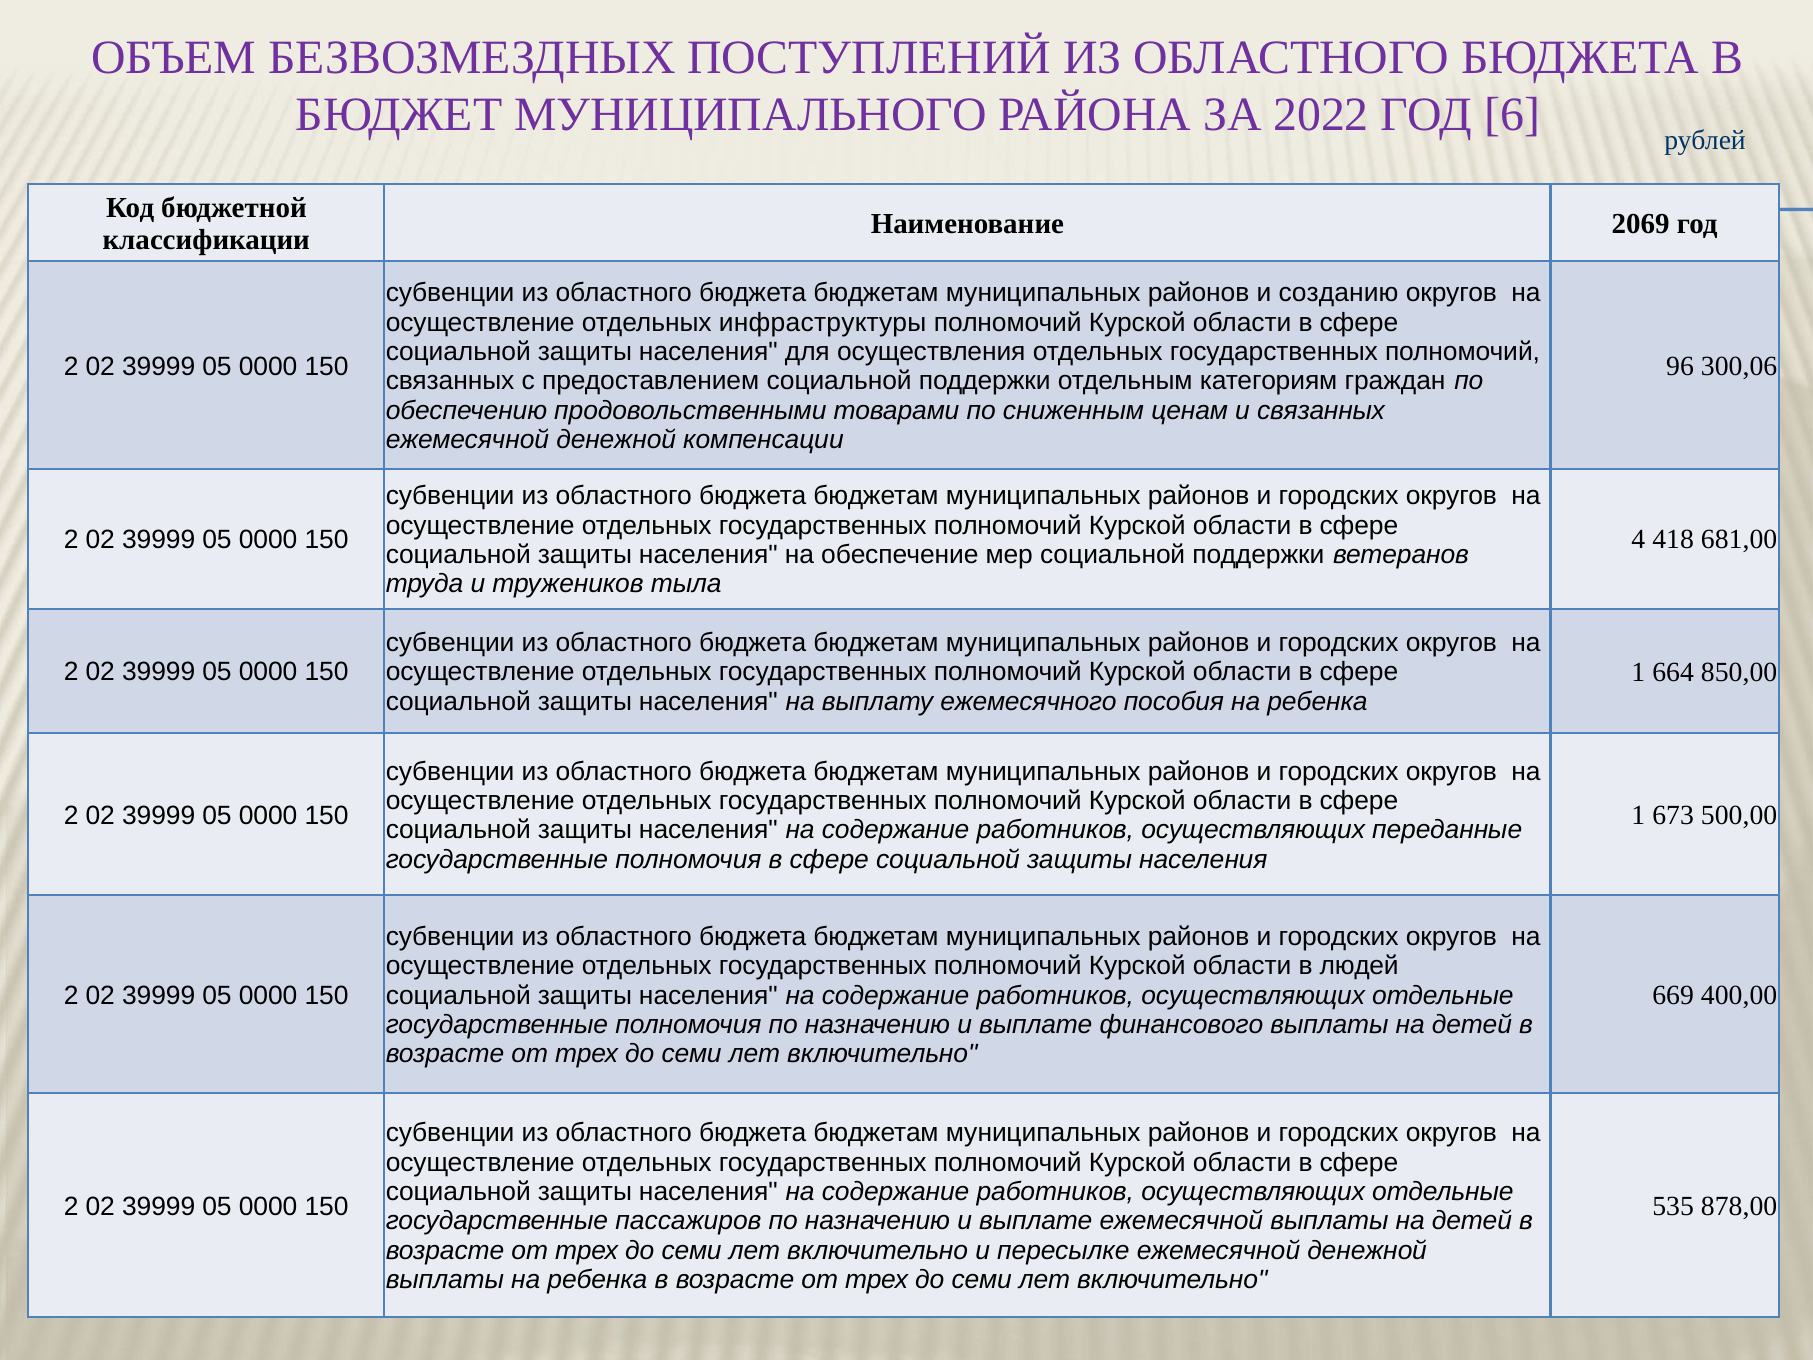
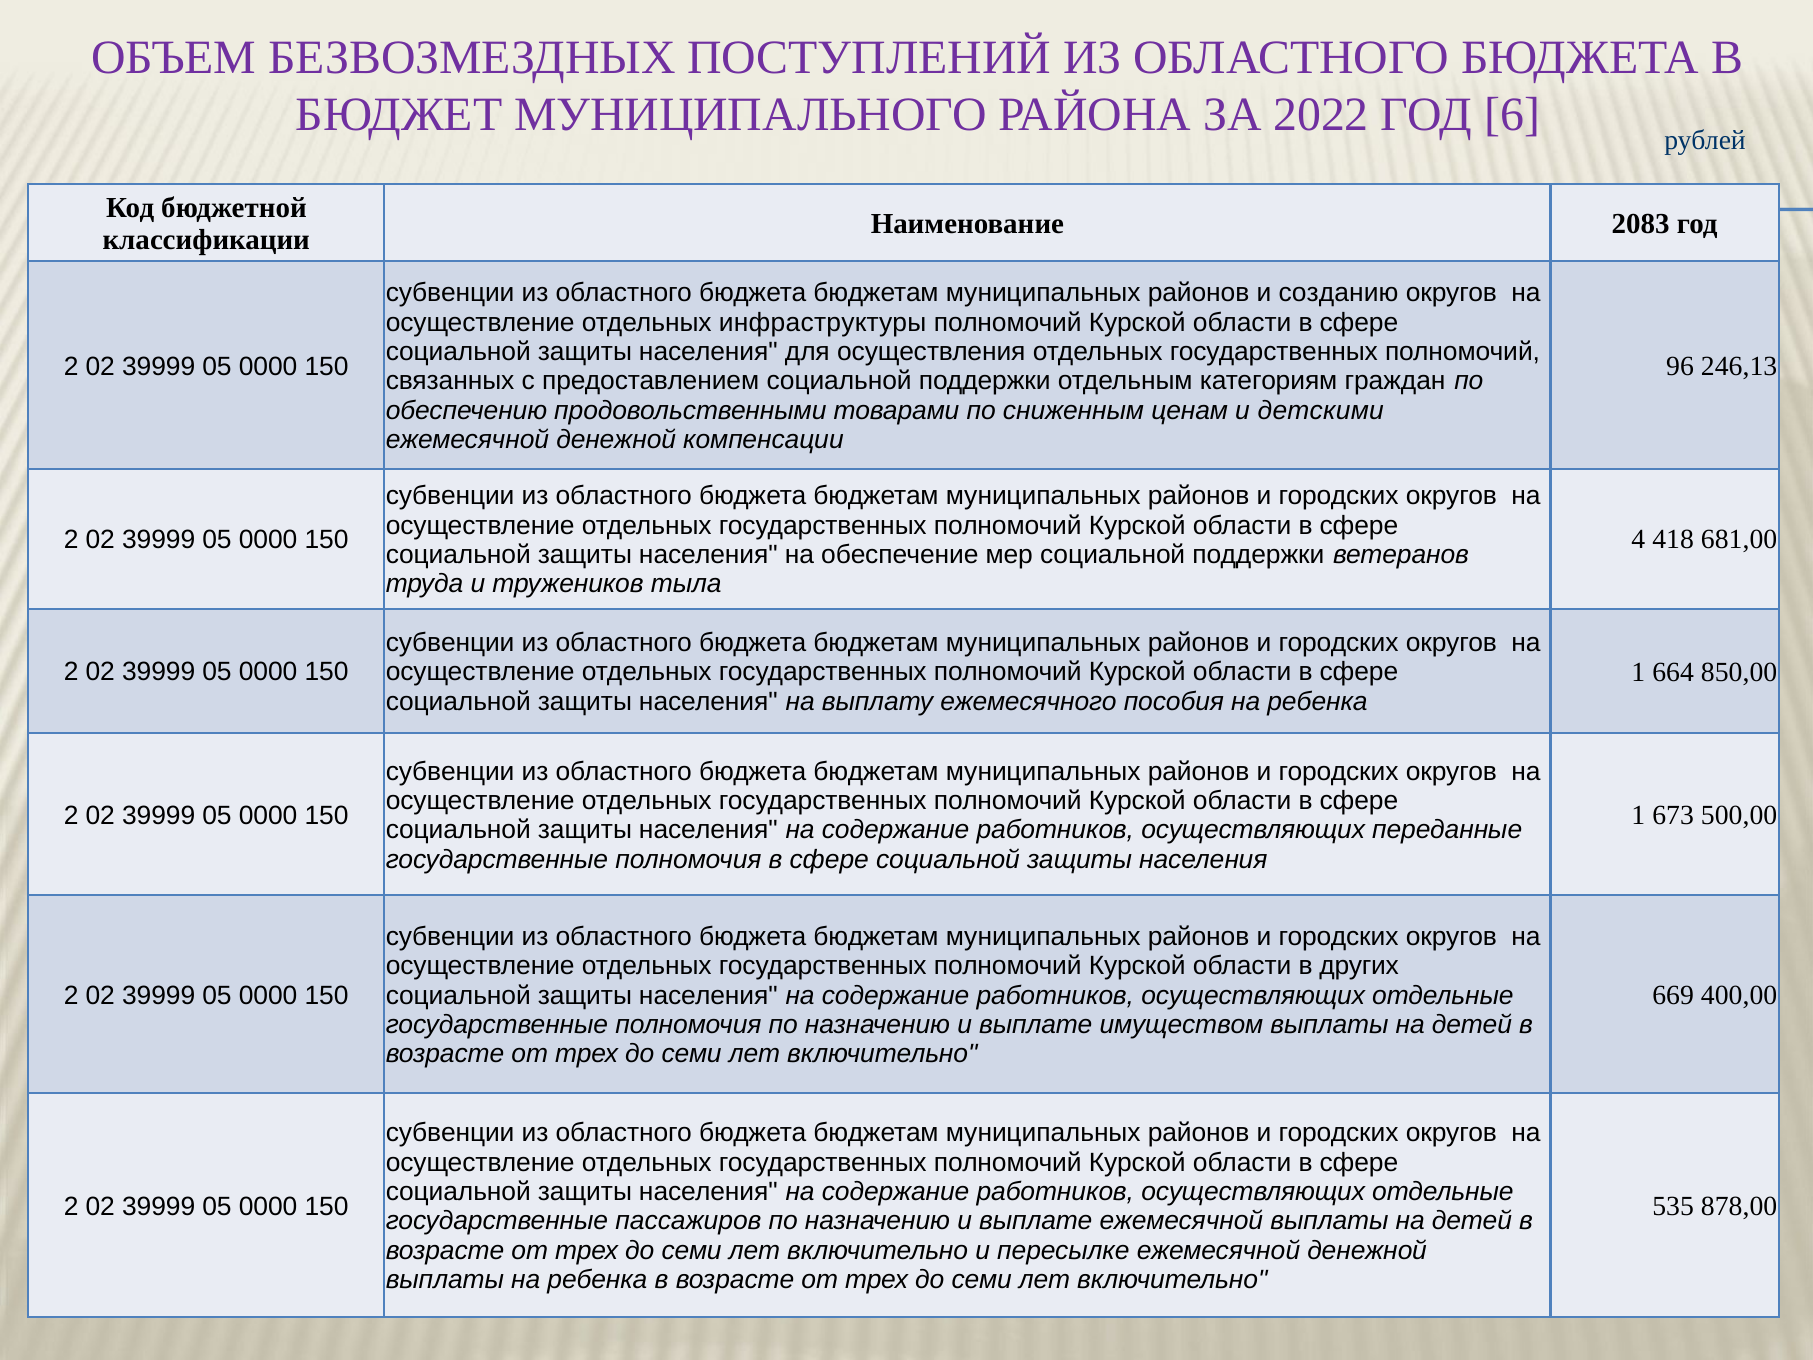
2069: 2069 -> 2083 (1641, 224)
300,06: 300,06 -> 246,13 (1739, 366)
и связанных: связанных -> детскими (1321, 410)
людей: людей -> других (1359, 966)
финансового: финансового -> имуществом (1181, 1024)
